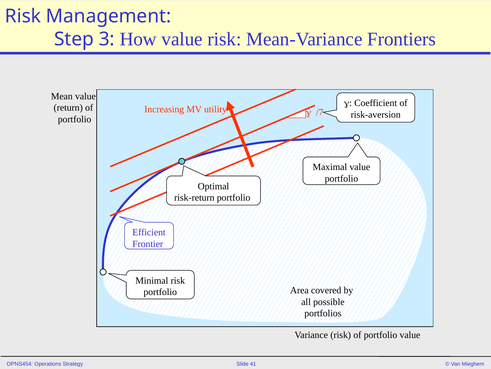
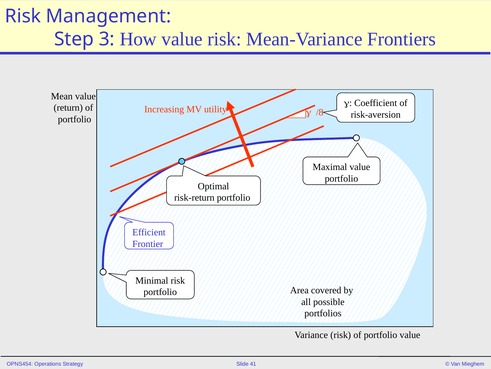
/7: /7 -> /8 (320, 112)
